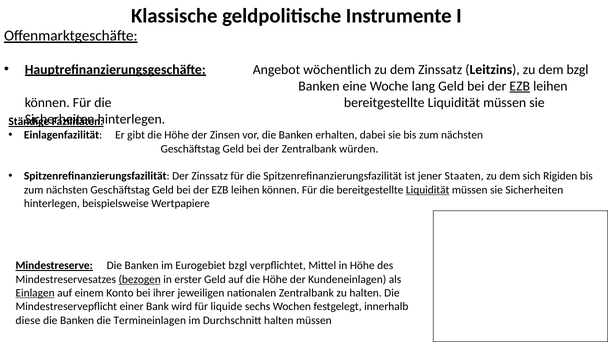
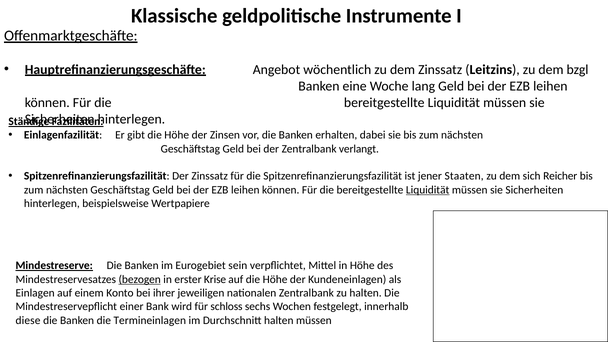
EZB underline: present -> none (520, 86)
würden: würden -> verlangt (359, 149)
Rigiden: Rigiden -> Reicher (560, 176)
Eurogebiet bzgl: bzgl -> sein (238, 266)
erster Geld: Geld -> Krise (215, 279)
Einlagen underline: present -> none (35, 293)
liquide: liquide -> schloss (227, 307)
